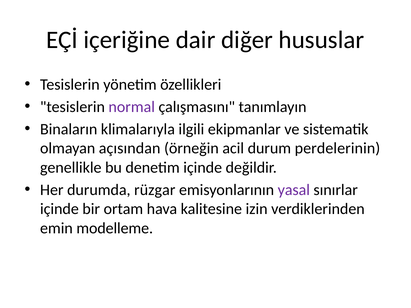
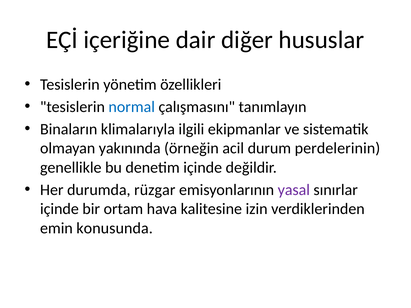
normal colour: purple -> blue (132, 107)
açısından: açısından -> yakınında (130, 148)
modelleme: modelleme -> konusunda (115, 228)
